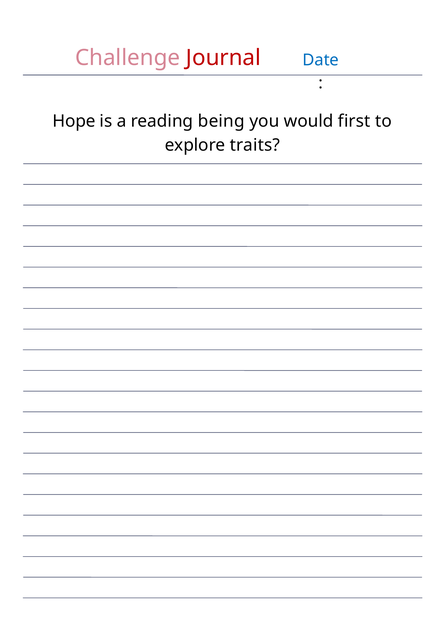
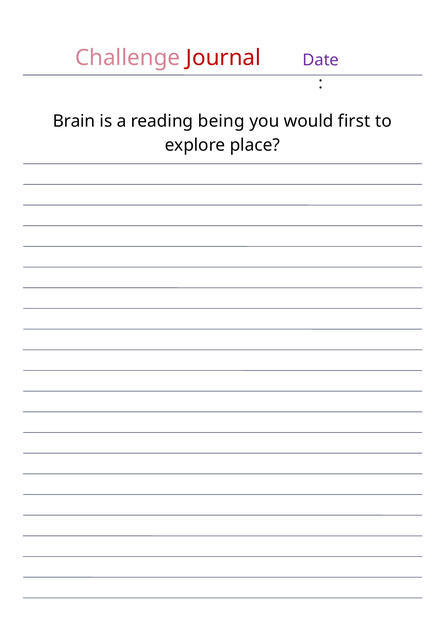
Date colour: blue -> purple (321, 60)
Hope: Hope -> Brain (74, 121)
traits: traits -> place (255, 145)
